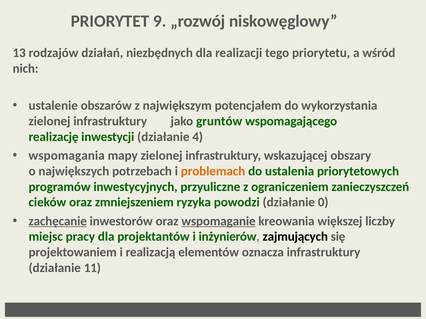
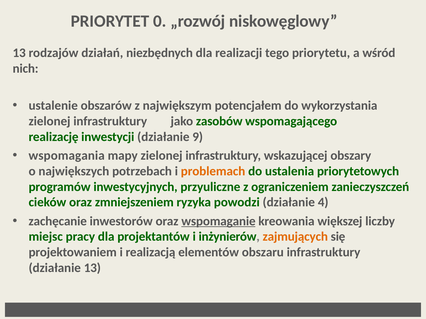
9: 9 -> 0 (160, 21)
gruntów: gruntów -> zasobów (219, 121)
4: 4 -> 9 (198, 137)
0: 0 -> 4 (323, 203)
zachęcanie underline: present -> none (58, 221)
zajmujących colour: black -> orange (295, 237)
oznacza: oznacza -> obszaru (263, 253)
działanie 11: 11 -> 13 (92, 268)
